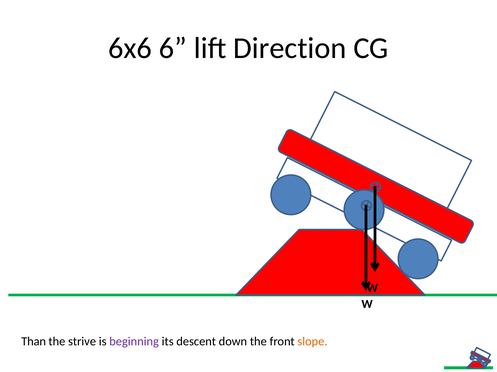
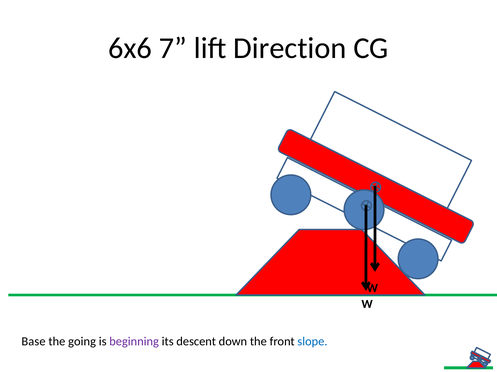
6: 6 -> 7 (173, 48)
Than: Than -> Base (34, 342)
strive: strive -> going (82, 342)
slope colour: orange -> blue (312, 342)
